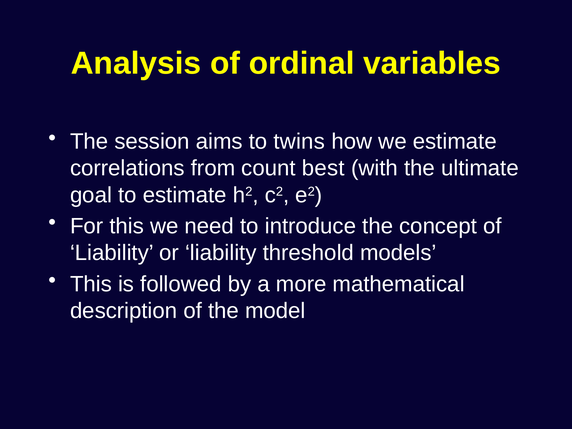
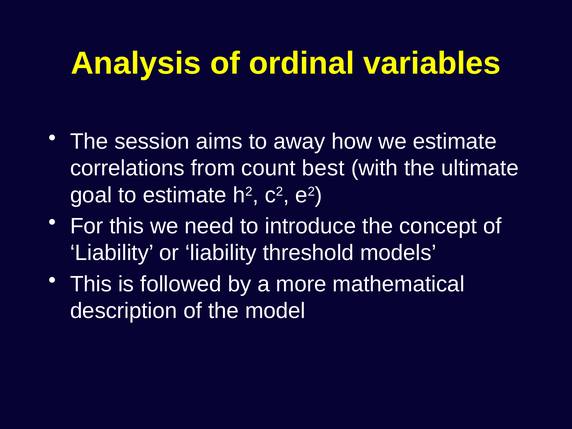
twins: twins -> away (299, 142)
